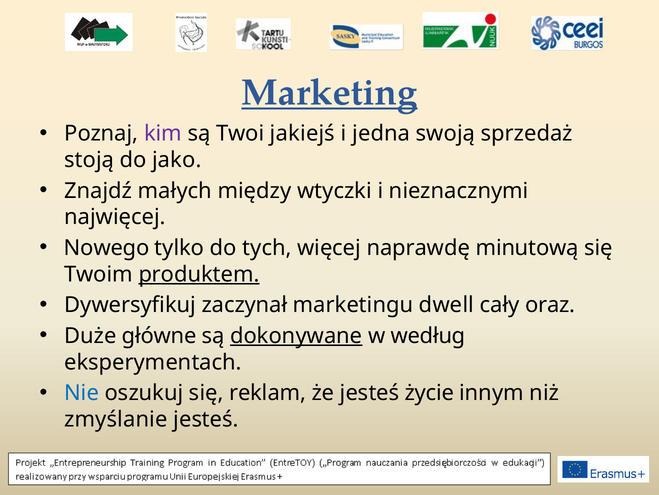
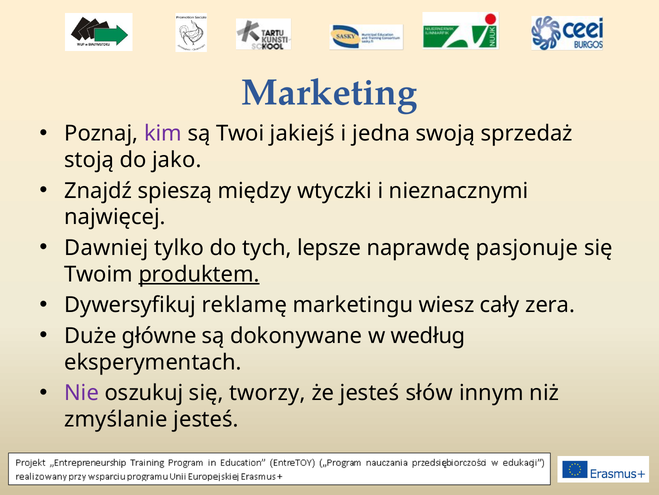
Marketing underline: present -> none (329, 93)
małych: małych -> spieszą (175, 190)
Nowego: Nowego -> Dawniej (106, 248)
więcej: więcej -> lepsze (329, 248)
minutową: minutową -> pasjonuje (527, 248)
zaczynał: zaczynał -> reklamę (244, 305)
dwell: dwell -> wiesz (447, 305)
oraz: oraz -> zera (550, 305)
dokonywane underline: present -> none (296, 335)
Nie colour: blue -> purple (82, 393)
reklam: reklam -> tworzy (267, 393)
życie: życie -> słów (429, 393)
